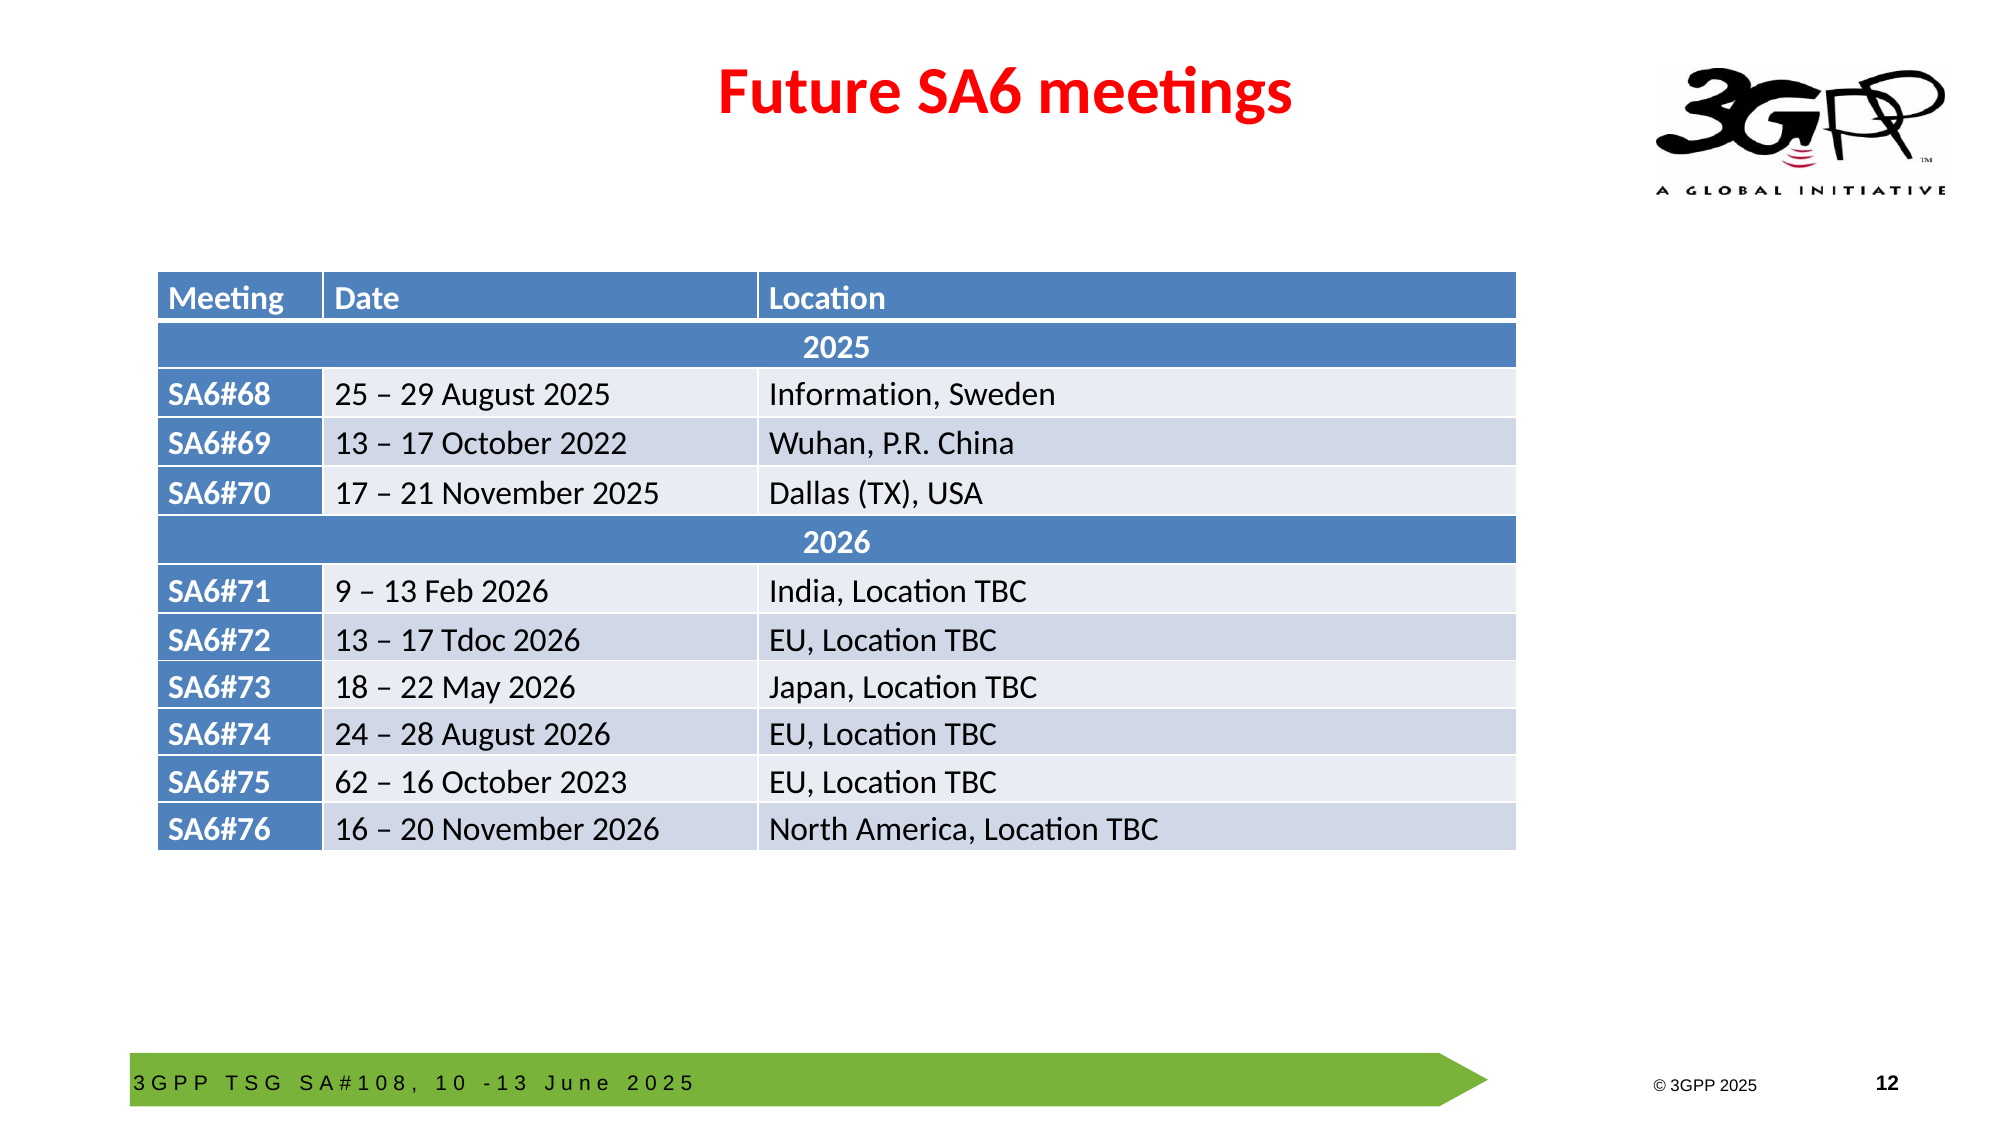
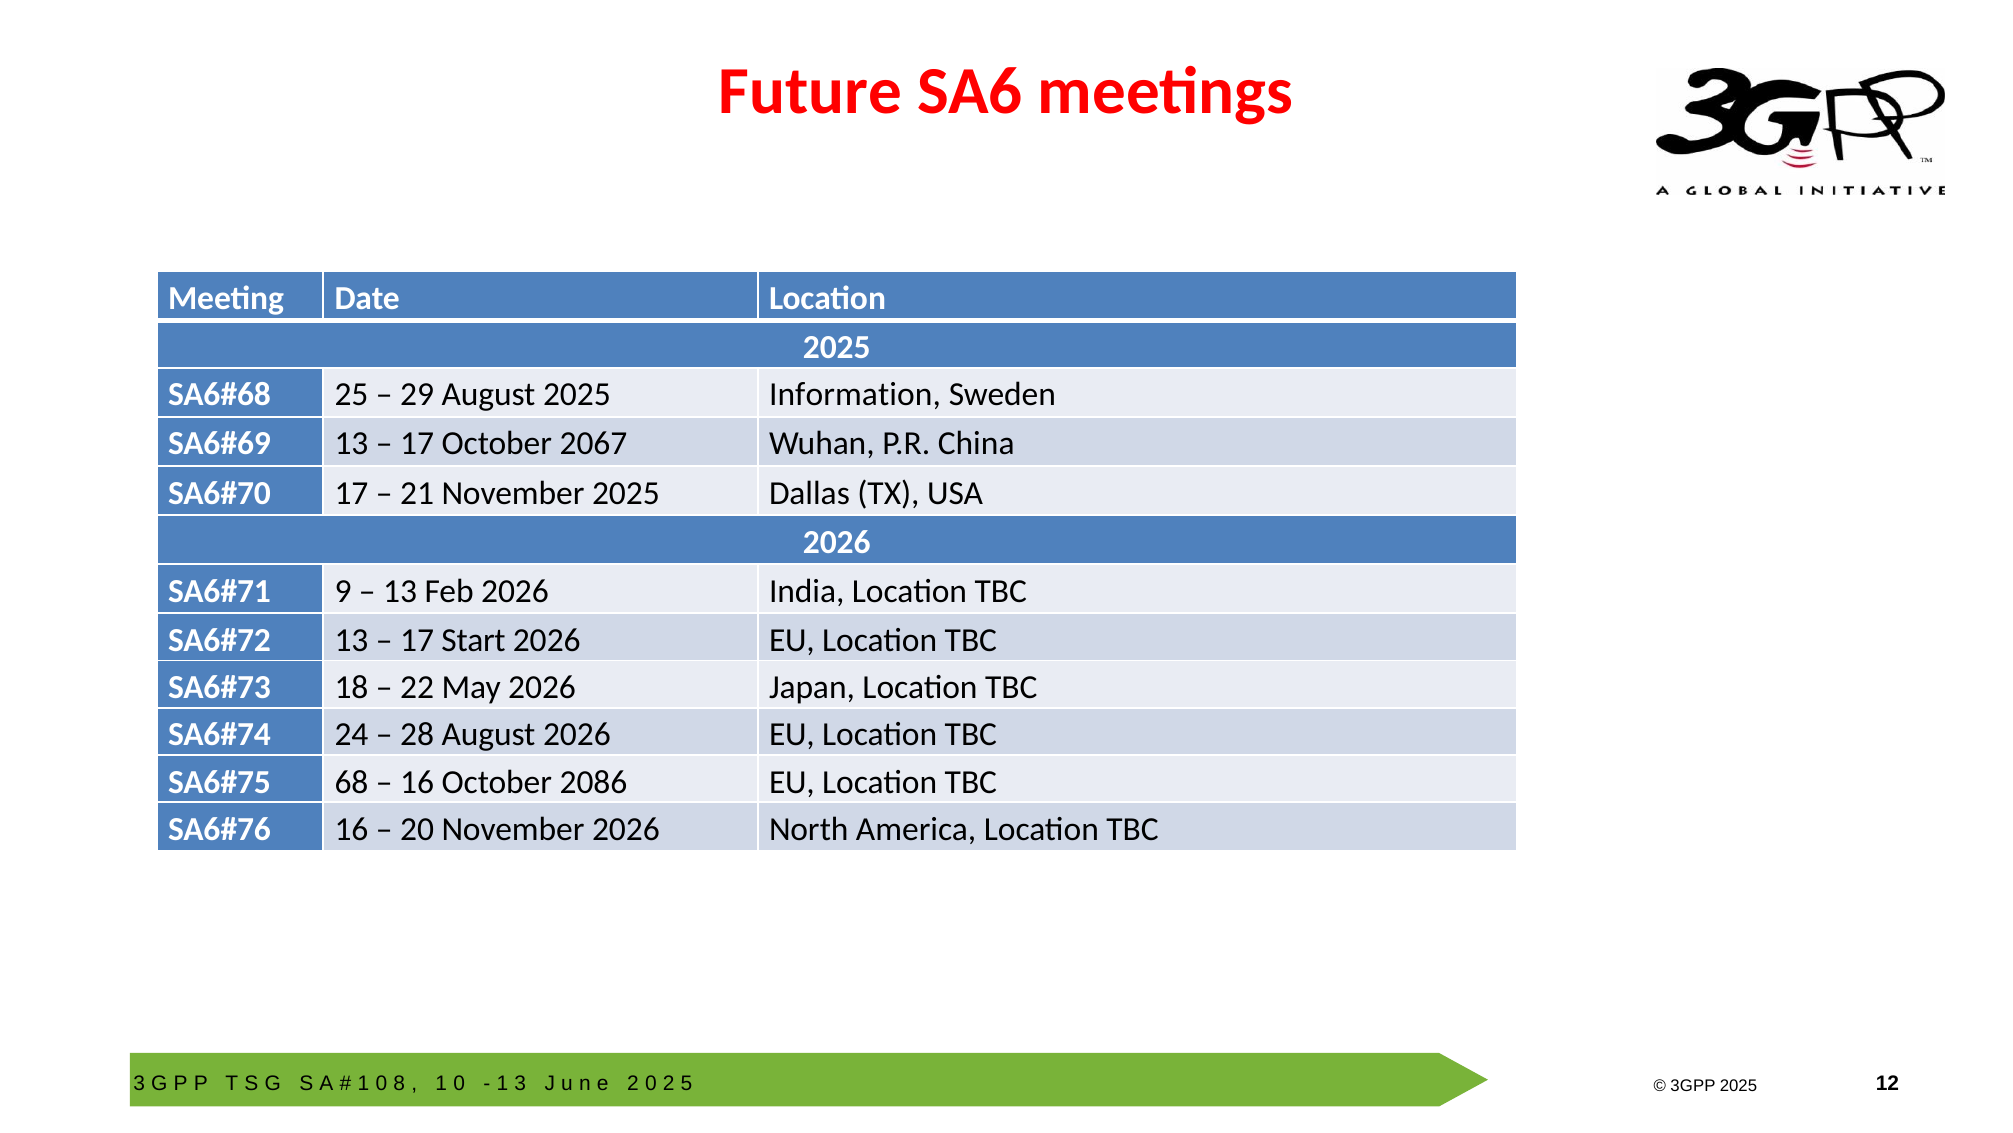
2022: 2022 -> 2067 (594, 444)
Tdoc: Tdoc -> Start (474, 640)
62: 62 -> 68 (352, 782)
2023: 2023 -> 2086 (594, 782)
